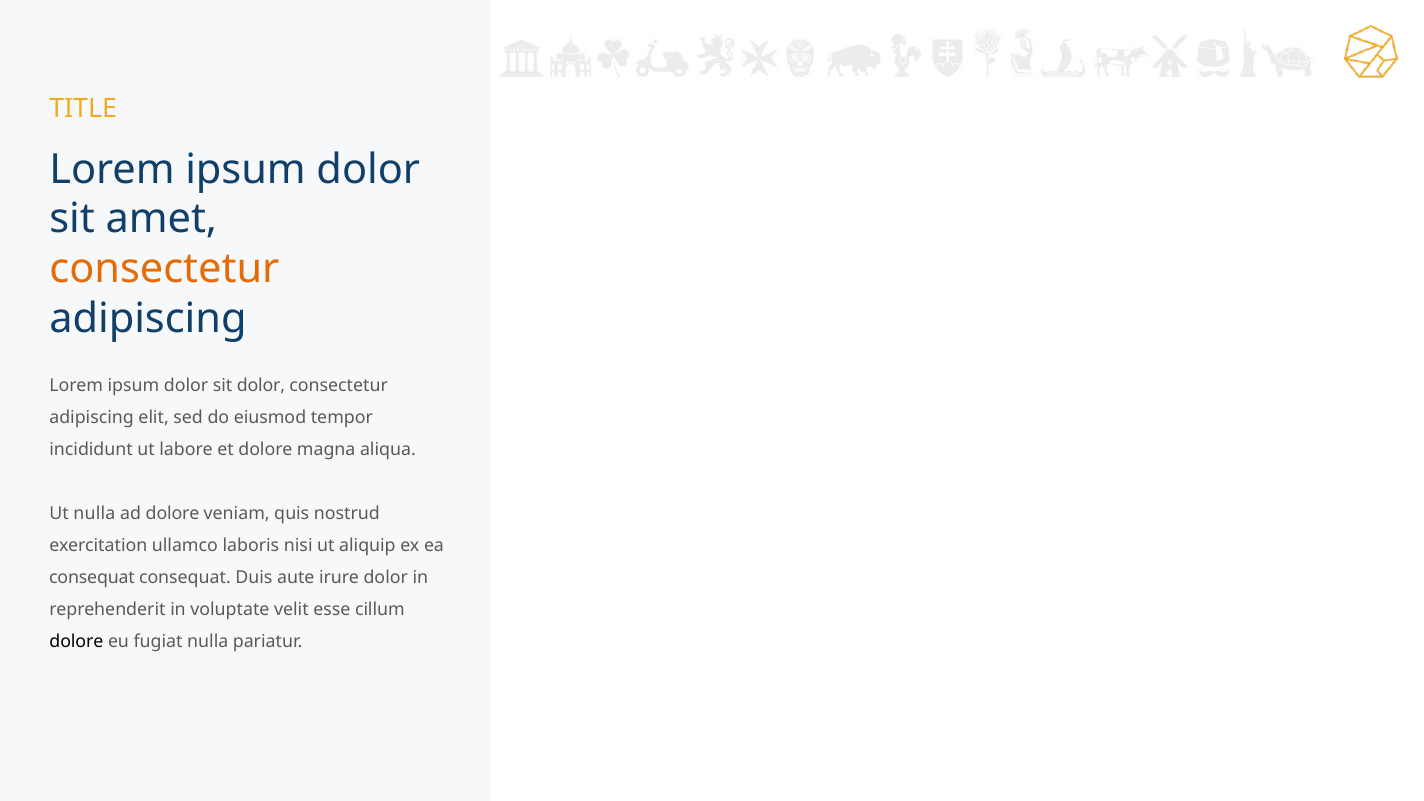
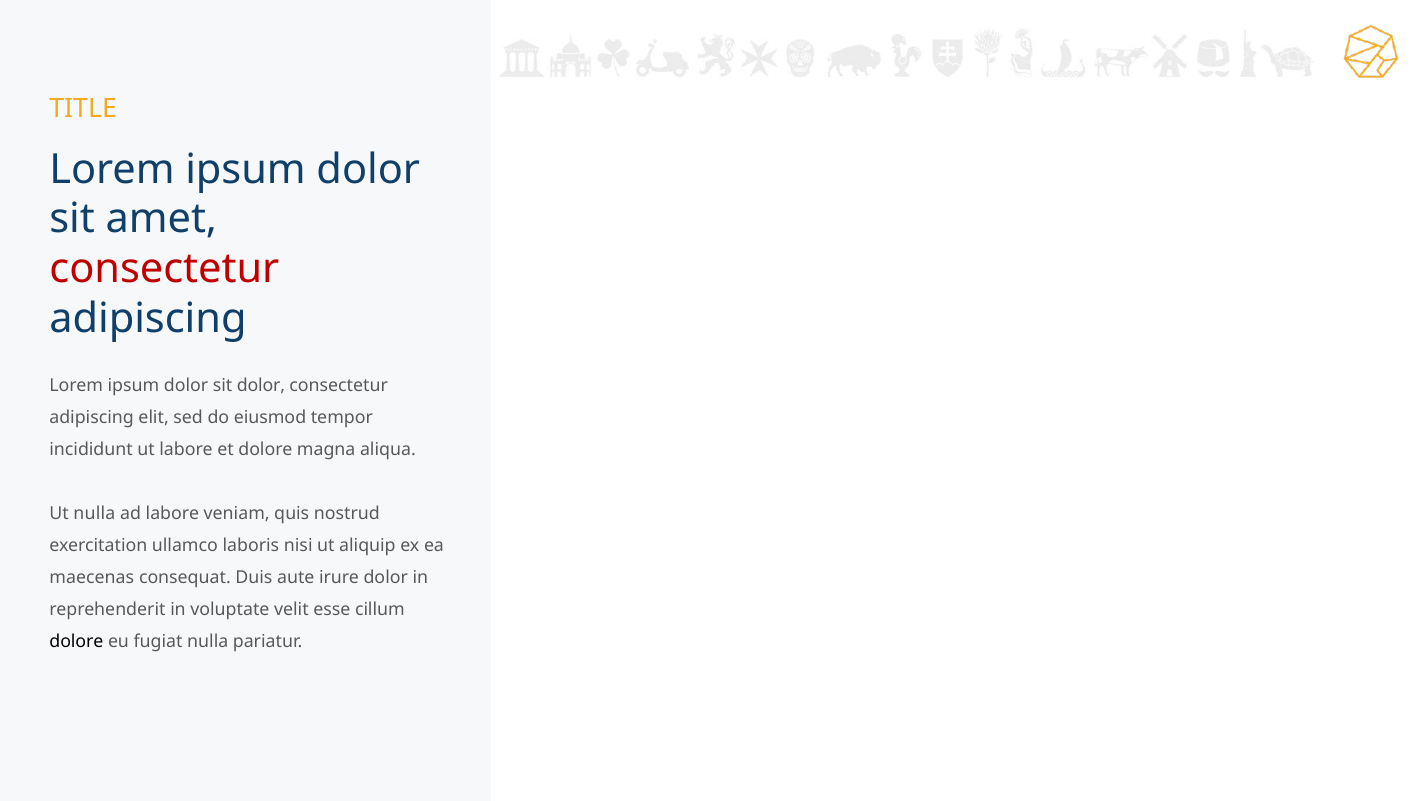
consectetur colour: orange -> red (164, 269)
ad dolore: dolore -> labore (172, 514)
consequat: consequat -> maecenas (92, 578)
